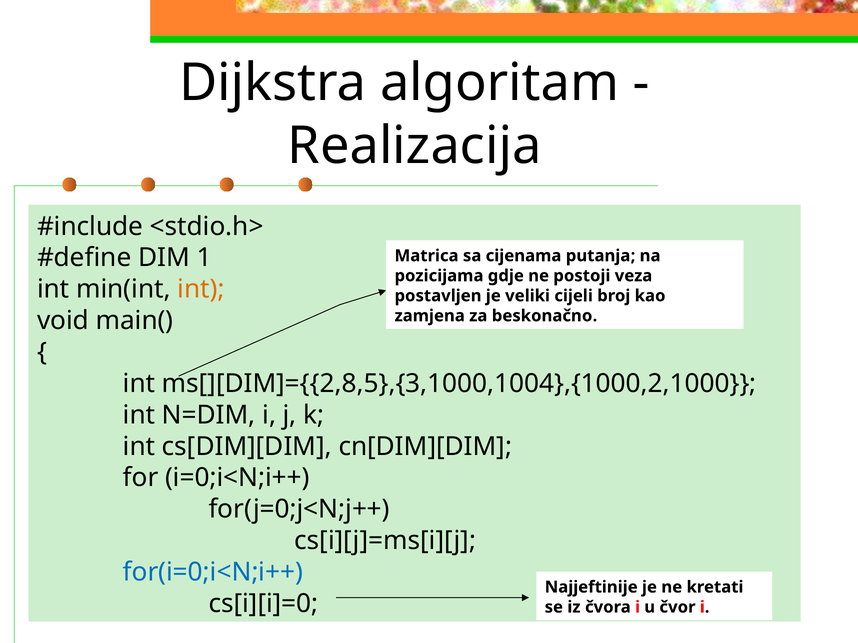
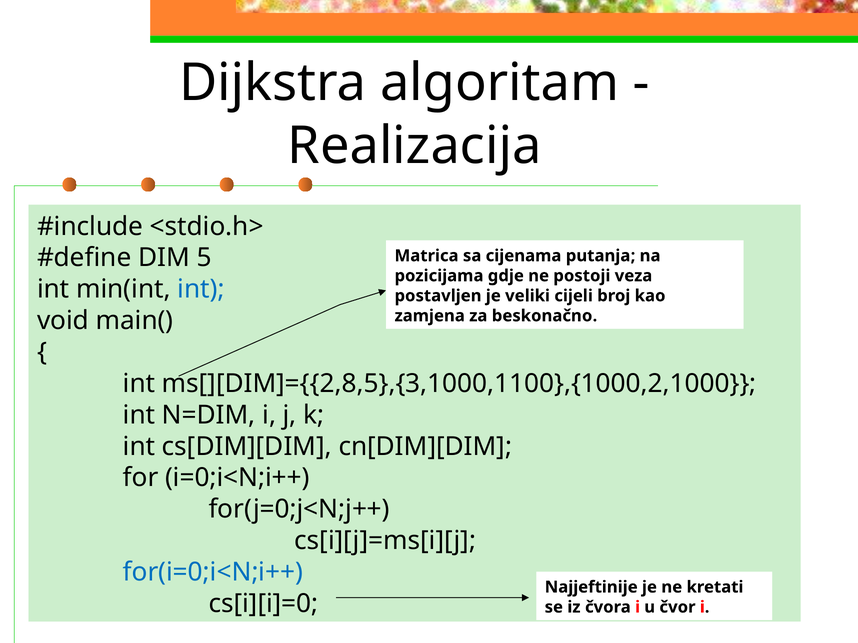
1: 1 -> 5 (204, 258)
int colour: orange -> blue (201, 289)
ms[][DIM]={{2,8,5},{3,1000,1004},{1000,2,1000: ms[][DIM]={{2,8,5},{3,1000,1004},{1000,2,1000 -> ms[][DIM]={{2,8,5},{3,1000,1100},{1000,2,1000 (459, 384)
